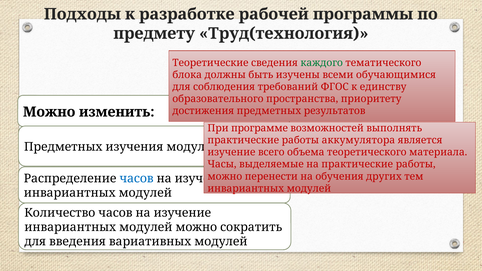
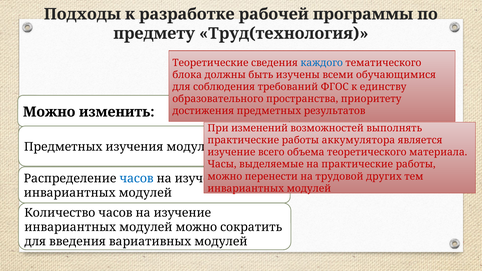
каждого colour: green -> blue (322, 63)
программе: программе -> изменений (260, 128)
обучения: обучения -> трудовой (339, 176)
